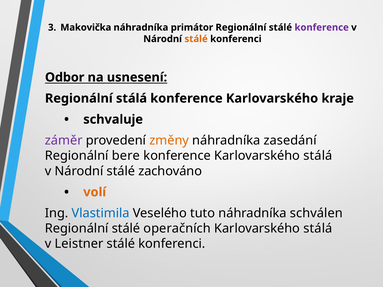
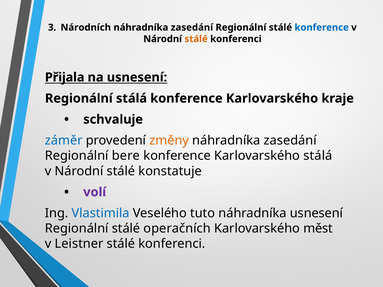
Makovička: Makovička -> Národních (86, 27)
primátor: primátor -> zasedání (192, 27)
konference colour: purple -> blue (322, 27)
Odbor: Odbor -> Přijala (65, 77)
záměr colour: purple -> blue (64, 141)
zachováno: zachováno -> konstatuje (170, 171)
volí colour: orange -> purple (95, 192)
náhradníka schválen: schválen -> usnesení (316, 213)
stálá: stálá -> měst (318, 229)
